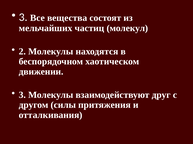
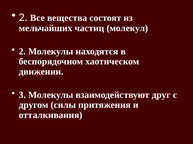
3: 3 -> 2 (23, 17)
